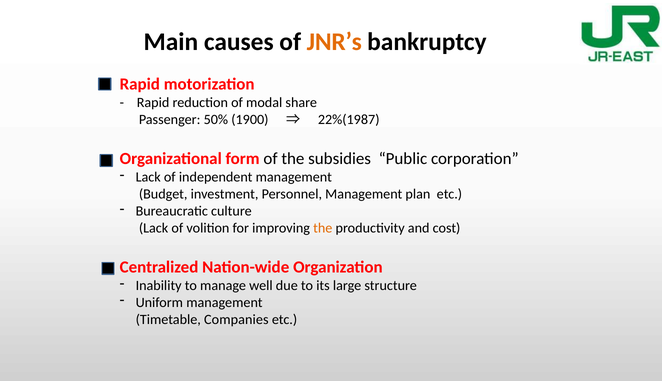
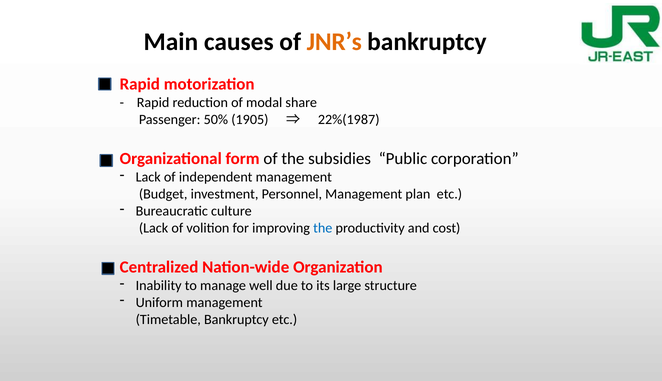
1900: 1900 -> 1905 (250, 120)
the colour: orange -> blue (323, 228)
Timetable Companies: Companies -> Bankruptcy (236, 320)
